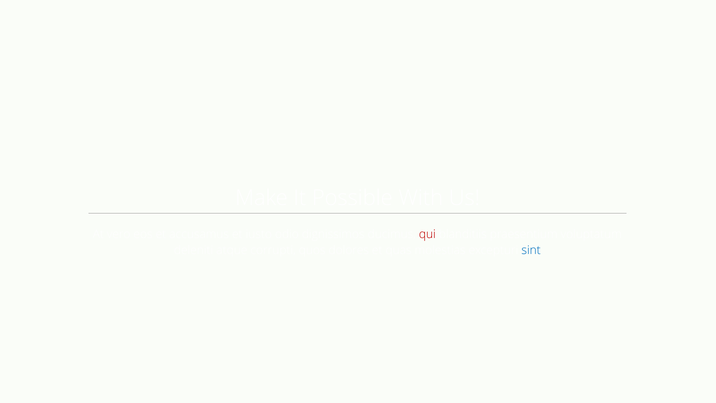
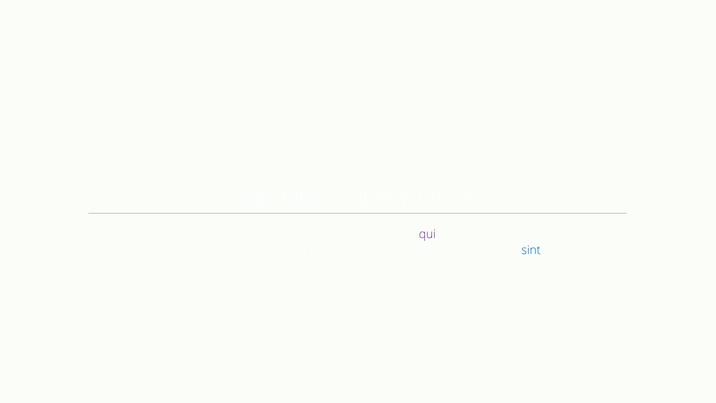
qui colour: red -> purple (427, 234)
